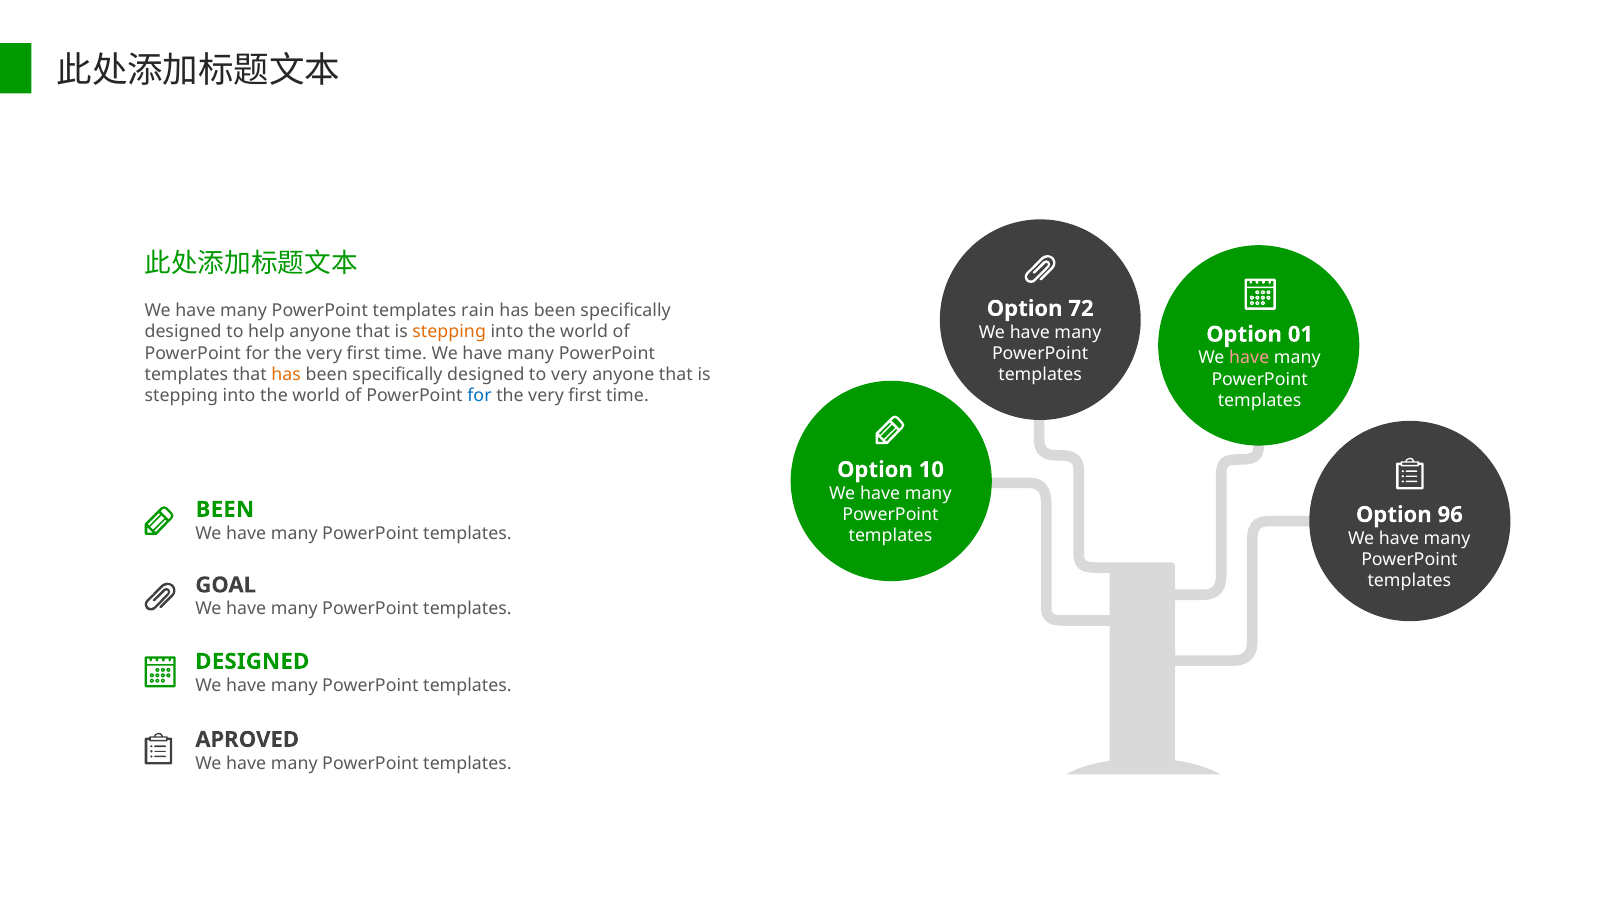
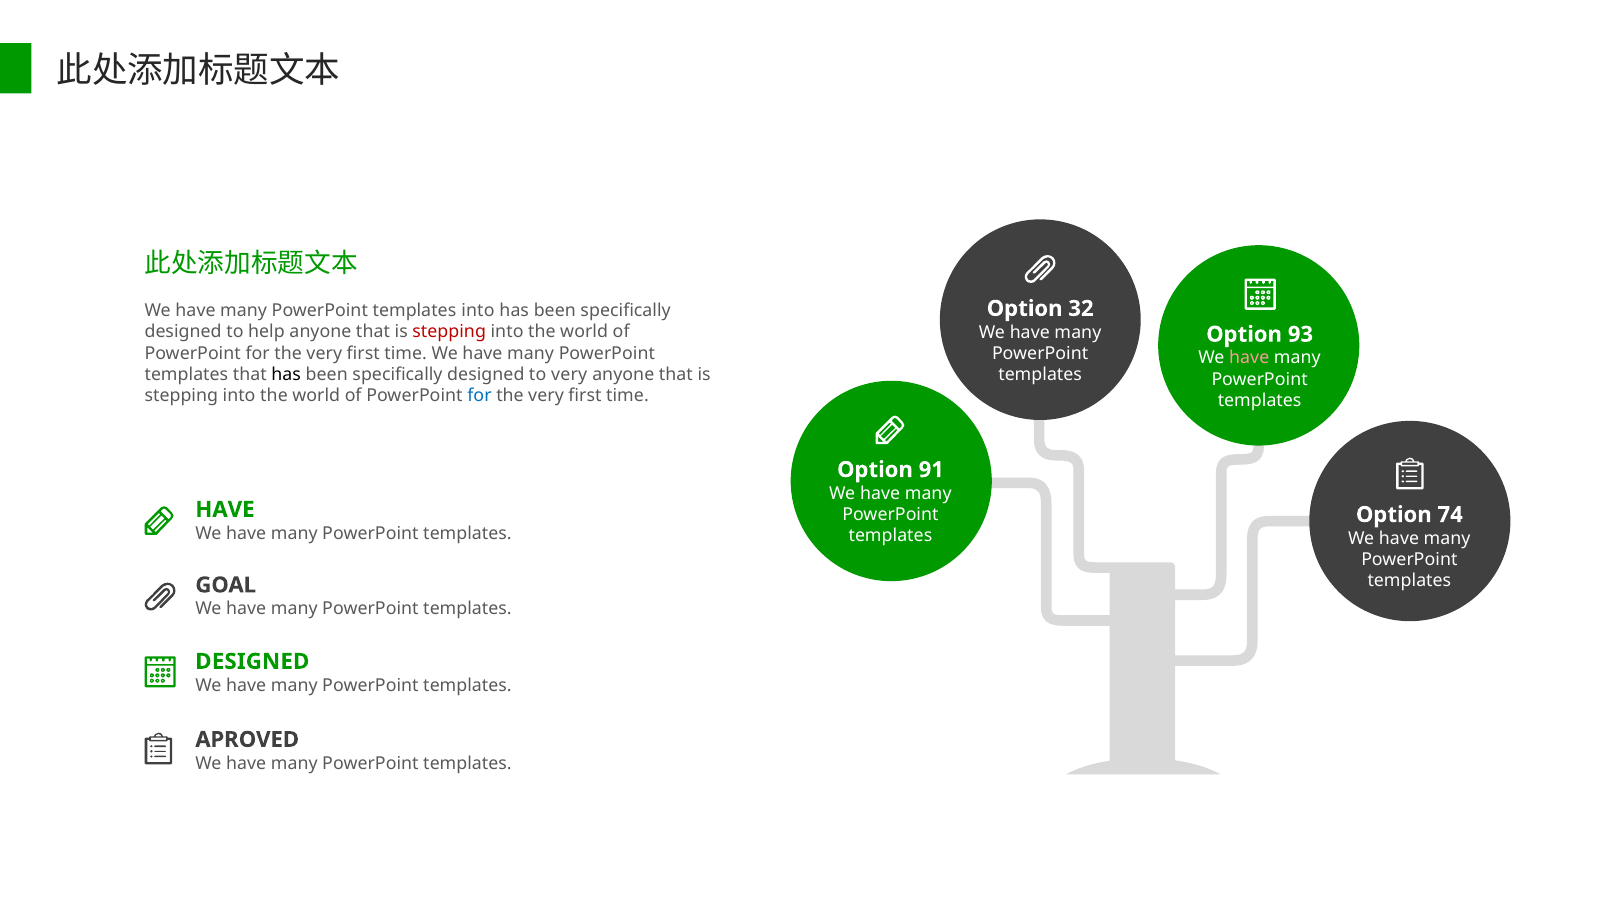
72: 72 -> 32 (1081, 308)
templates rain: rain -> into (478, 311)
stepping colour: orange -> red (449, 332)
01: 01 -> 93 (1300, 334)
has colour: orange -> black (286, 374)
10: 10 -> 91 (931, 470)
BEEN: BEEN -> HAVE (225, 509)
96: 96 -> 74 (1450, 515)
